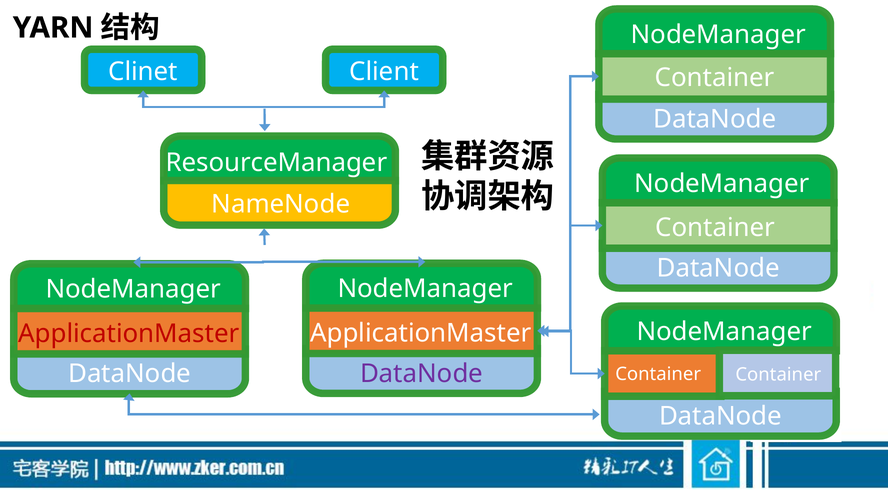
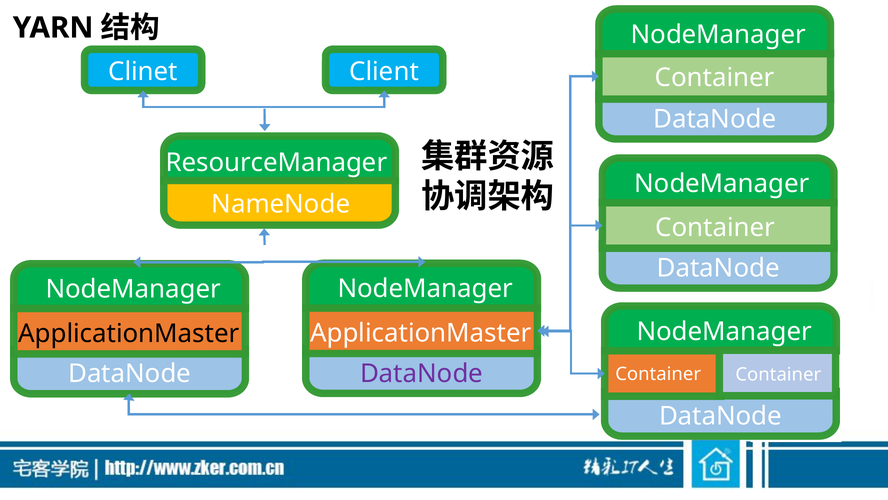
ApplicationMaster colour: red -> black (129, 333)
